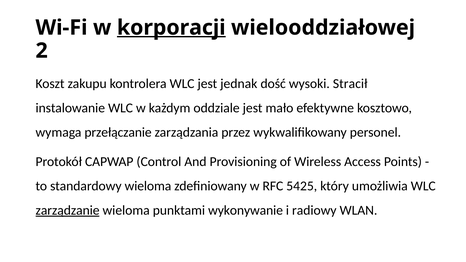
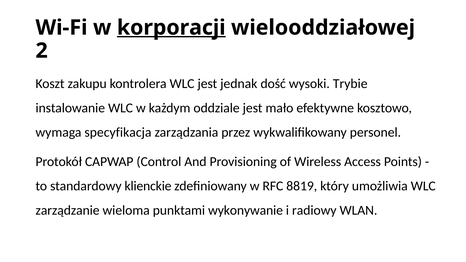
Stracił: Stracił -> Trybie (350, 84)
przełączanie: przełączanie -> specyfikacja (118, 132)
standardowy wieloma: wieloma -> klienckie (148, 186)
5425: 5425 -> 8819 (302, 186)
zarządzanie underline: present -> none (68, 210)
